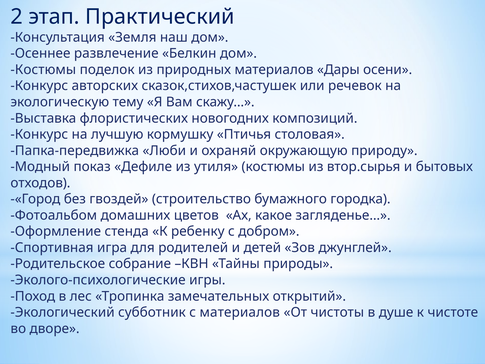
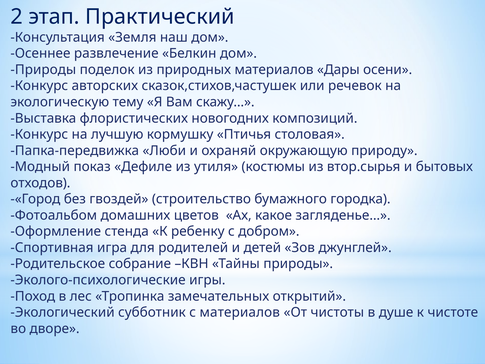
Костюмы: Костюмы -> Природы (43, 70)
